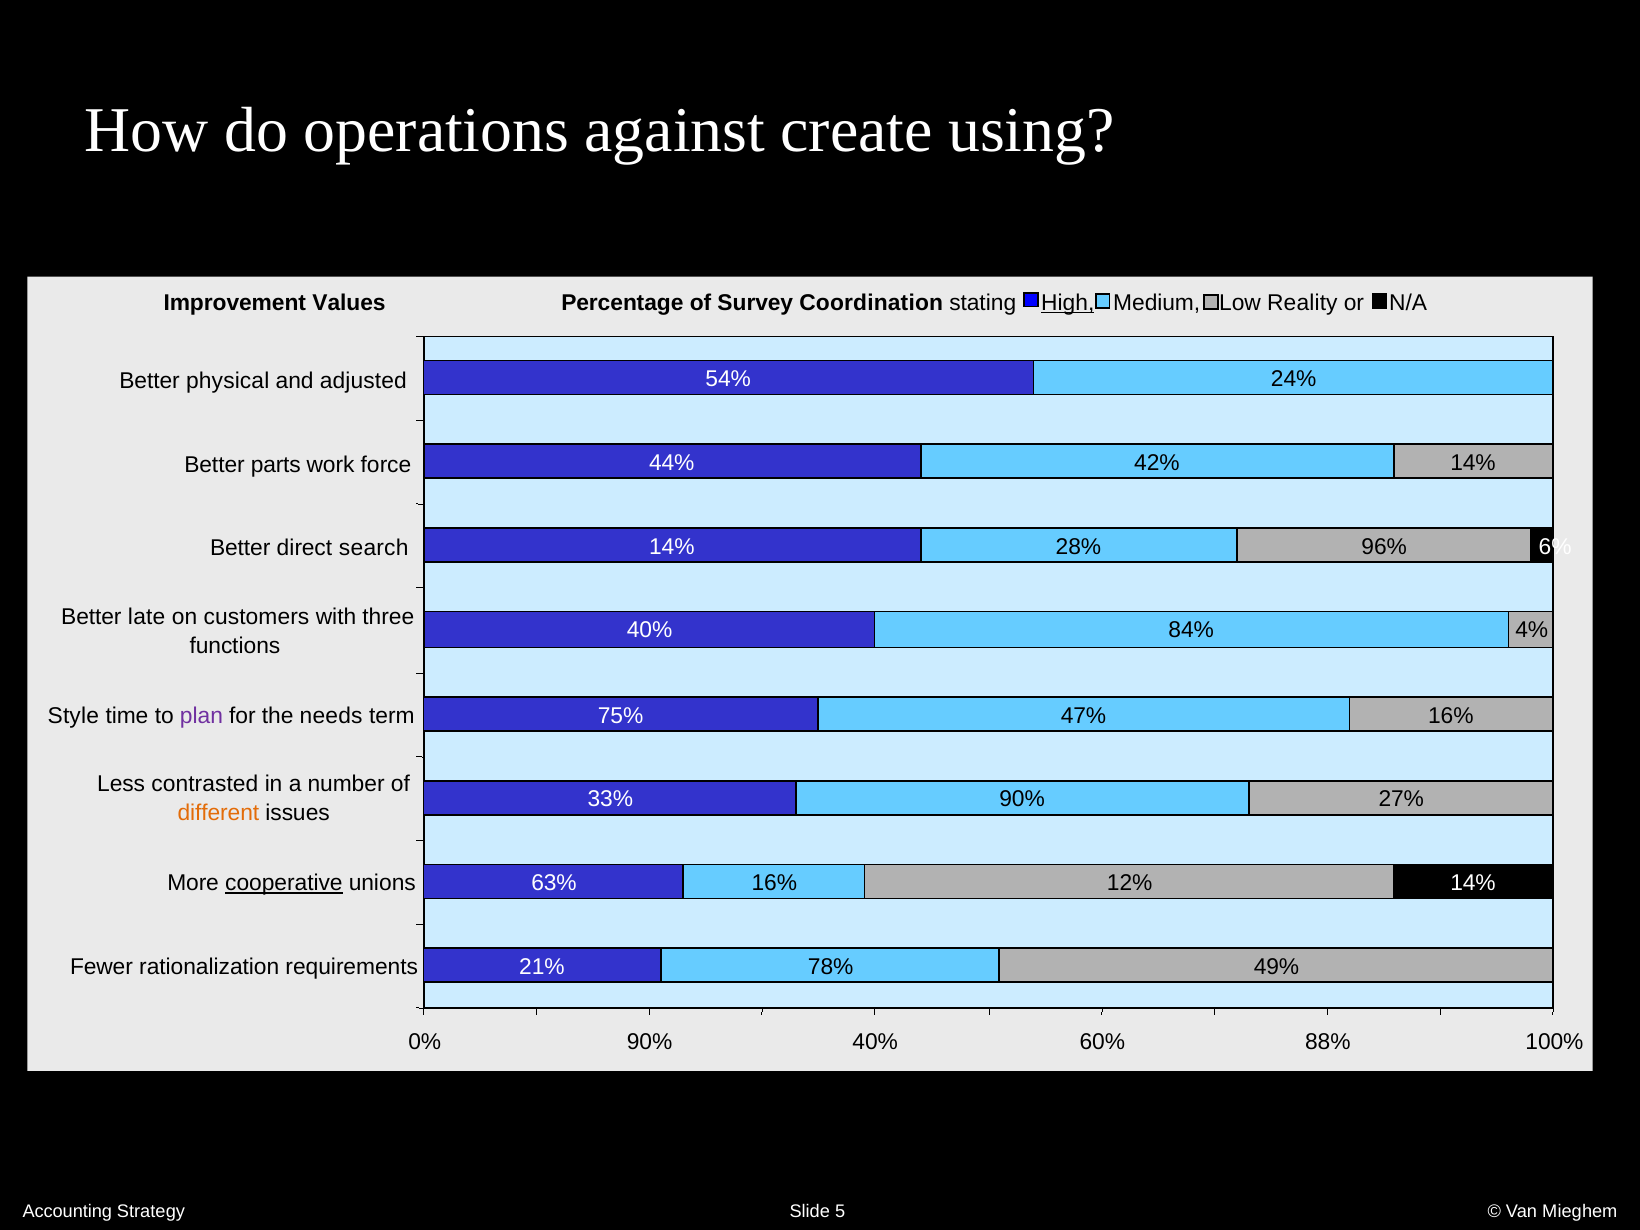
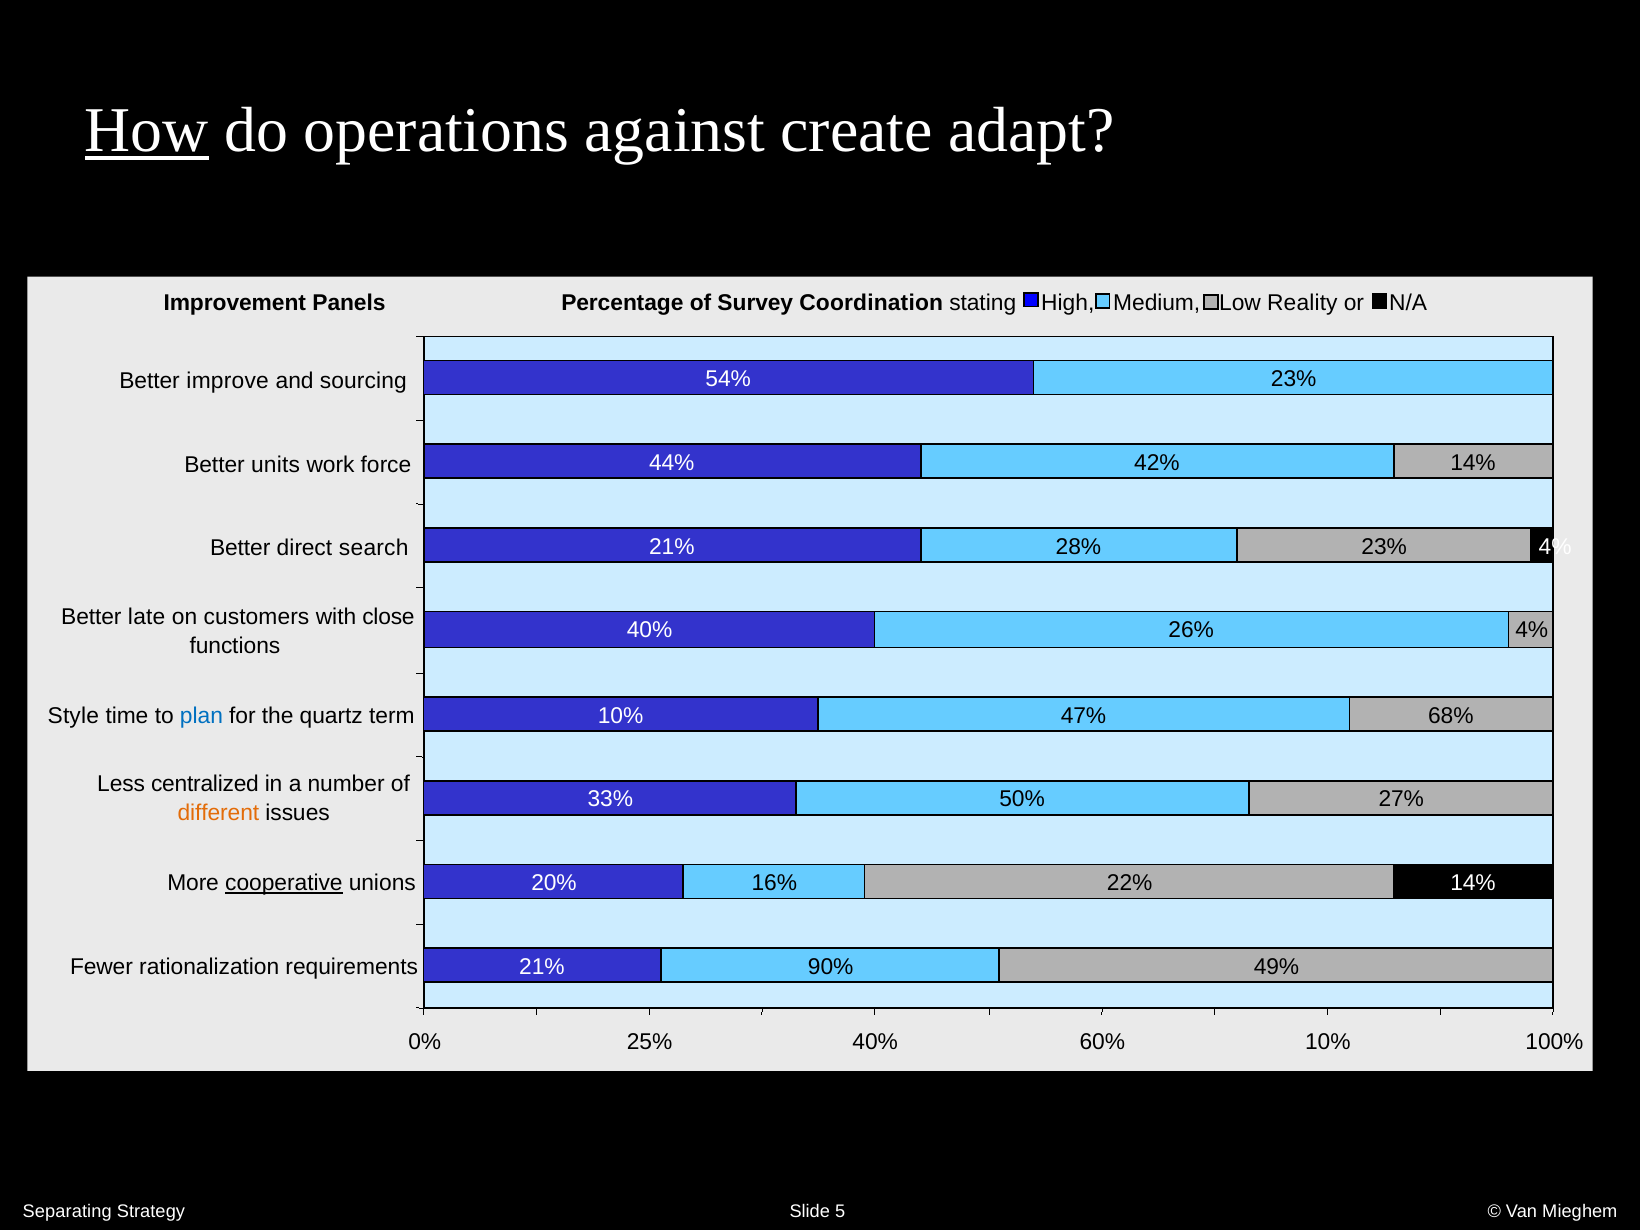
How underline: none -> present (147, 131)
using: using -> adapt (1031, 131)
Values: Values -> Panels (349, 303)
High underline: present -> none (1068, 303)
24%: 24% -> 23% (1294, 379)
physical: physical -> improve (228, 381)
adjusted: adjusted -> sourcing (363, 381)
parts: parts -> units (276, 465)
14%: 14% -> 21% (672, 547)
96%: 96% -> 23% (1384, 547)
6%: 6% -> 4% (1555, 547)
three: three -> close (388, 617)
84%: 84% -> 26% (1191, 630)
plan colour: purple -> blue (201, 716)
needs: needs -> quartz (331, 716)
75%: 75% -> 10% (621, 716)
16%: 16% -> 68% (1451, 716)
contrasted: contrasted -> centralized (205, 784)
90%: 90% -> 50% (1022, 799)
63%: 63% -> 20% (554, 883)
12%: 12% -> 22% (1130, 883)
78%: 78% -> 90% (831, 967)
0% 90%: 90% -> 25% (650, 1042)
60% 88%: 88% -> 10% (1328, 1042)
Accounting: Accounting -> Separating (67, 1212)
